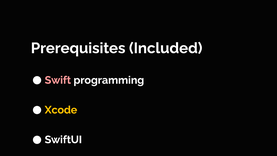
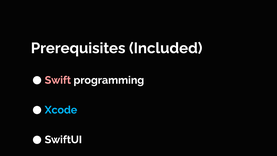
Xcode colour: yellow -> light blue (61, 110)
